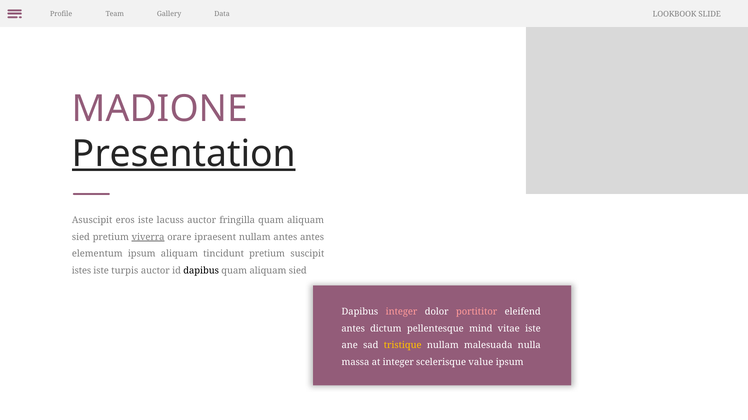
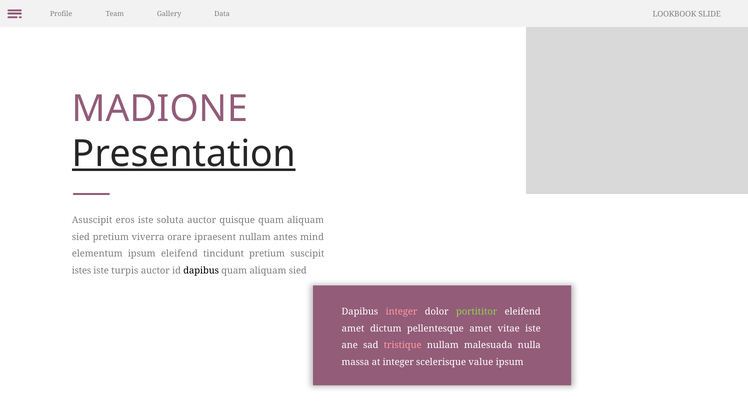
lacuss: lacuss -> soluta (170, 221)
fringilla: fringilla -> quisque (237, 221)
viverra underline: present -> none (148, 237)
antes antes: antes -> mind (312, 237)
ipsum aliquam: aliquam -> eleifend (179, 254)
portititor colour: pink -> light green (477, 312)
antes: antes -> amet (353, 329)
pellentesque mind: mind -> amet (481, 329)
tristique colour: yellow -> pink (403, 346)
